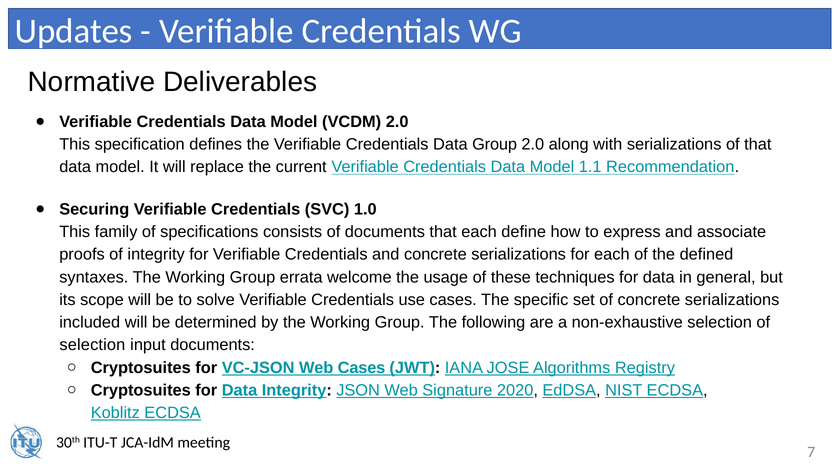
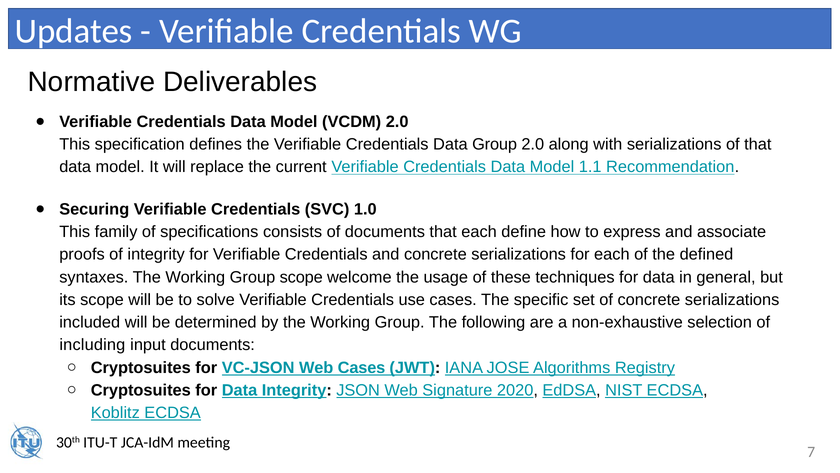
Group errata: errata -> scope (301, 277)
selection: selection -> including (92, 345)
